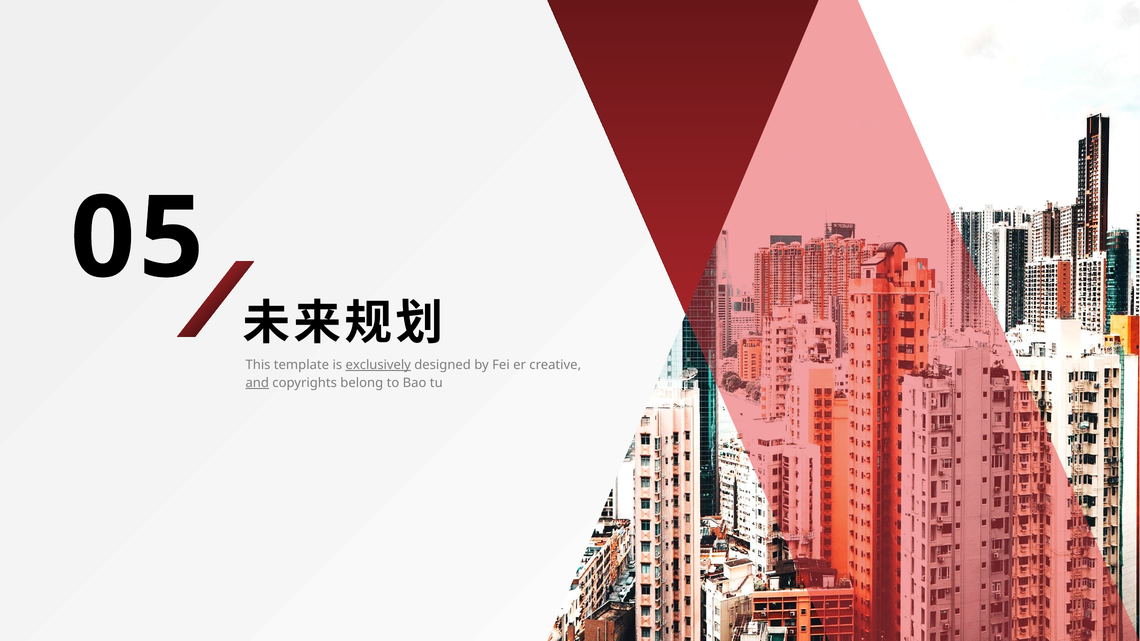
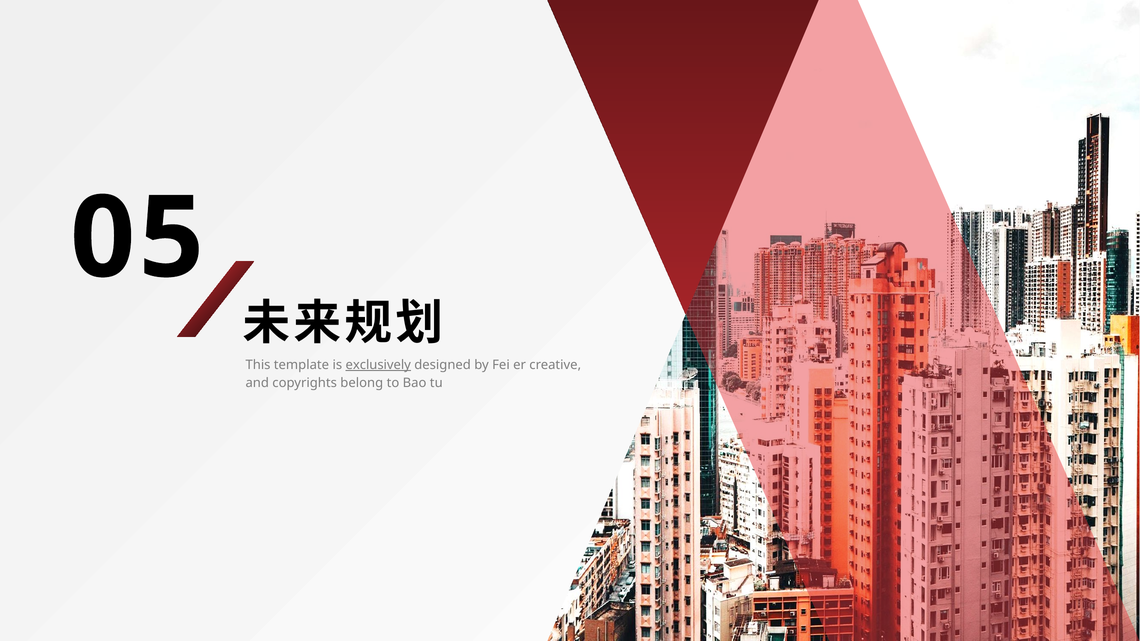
and underline: present -> none (257, 383)
